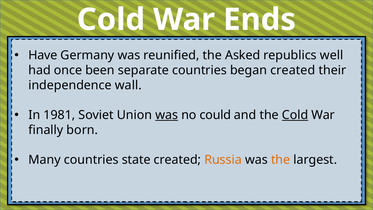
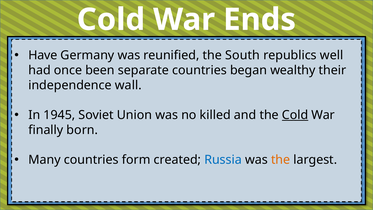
Asked: Asked -> South (243, 55)
began created: created -> wealthy (293, 70)
1981: 1981 -> 1945 (59, 115)
was underline: present -> none (167, 115)
could: could -> killed (215, 115)
state: state -> form (136, 160)
Russia colour: orange -> blue (223, 160)
